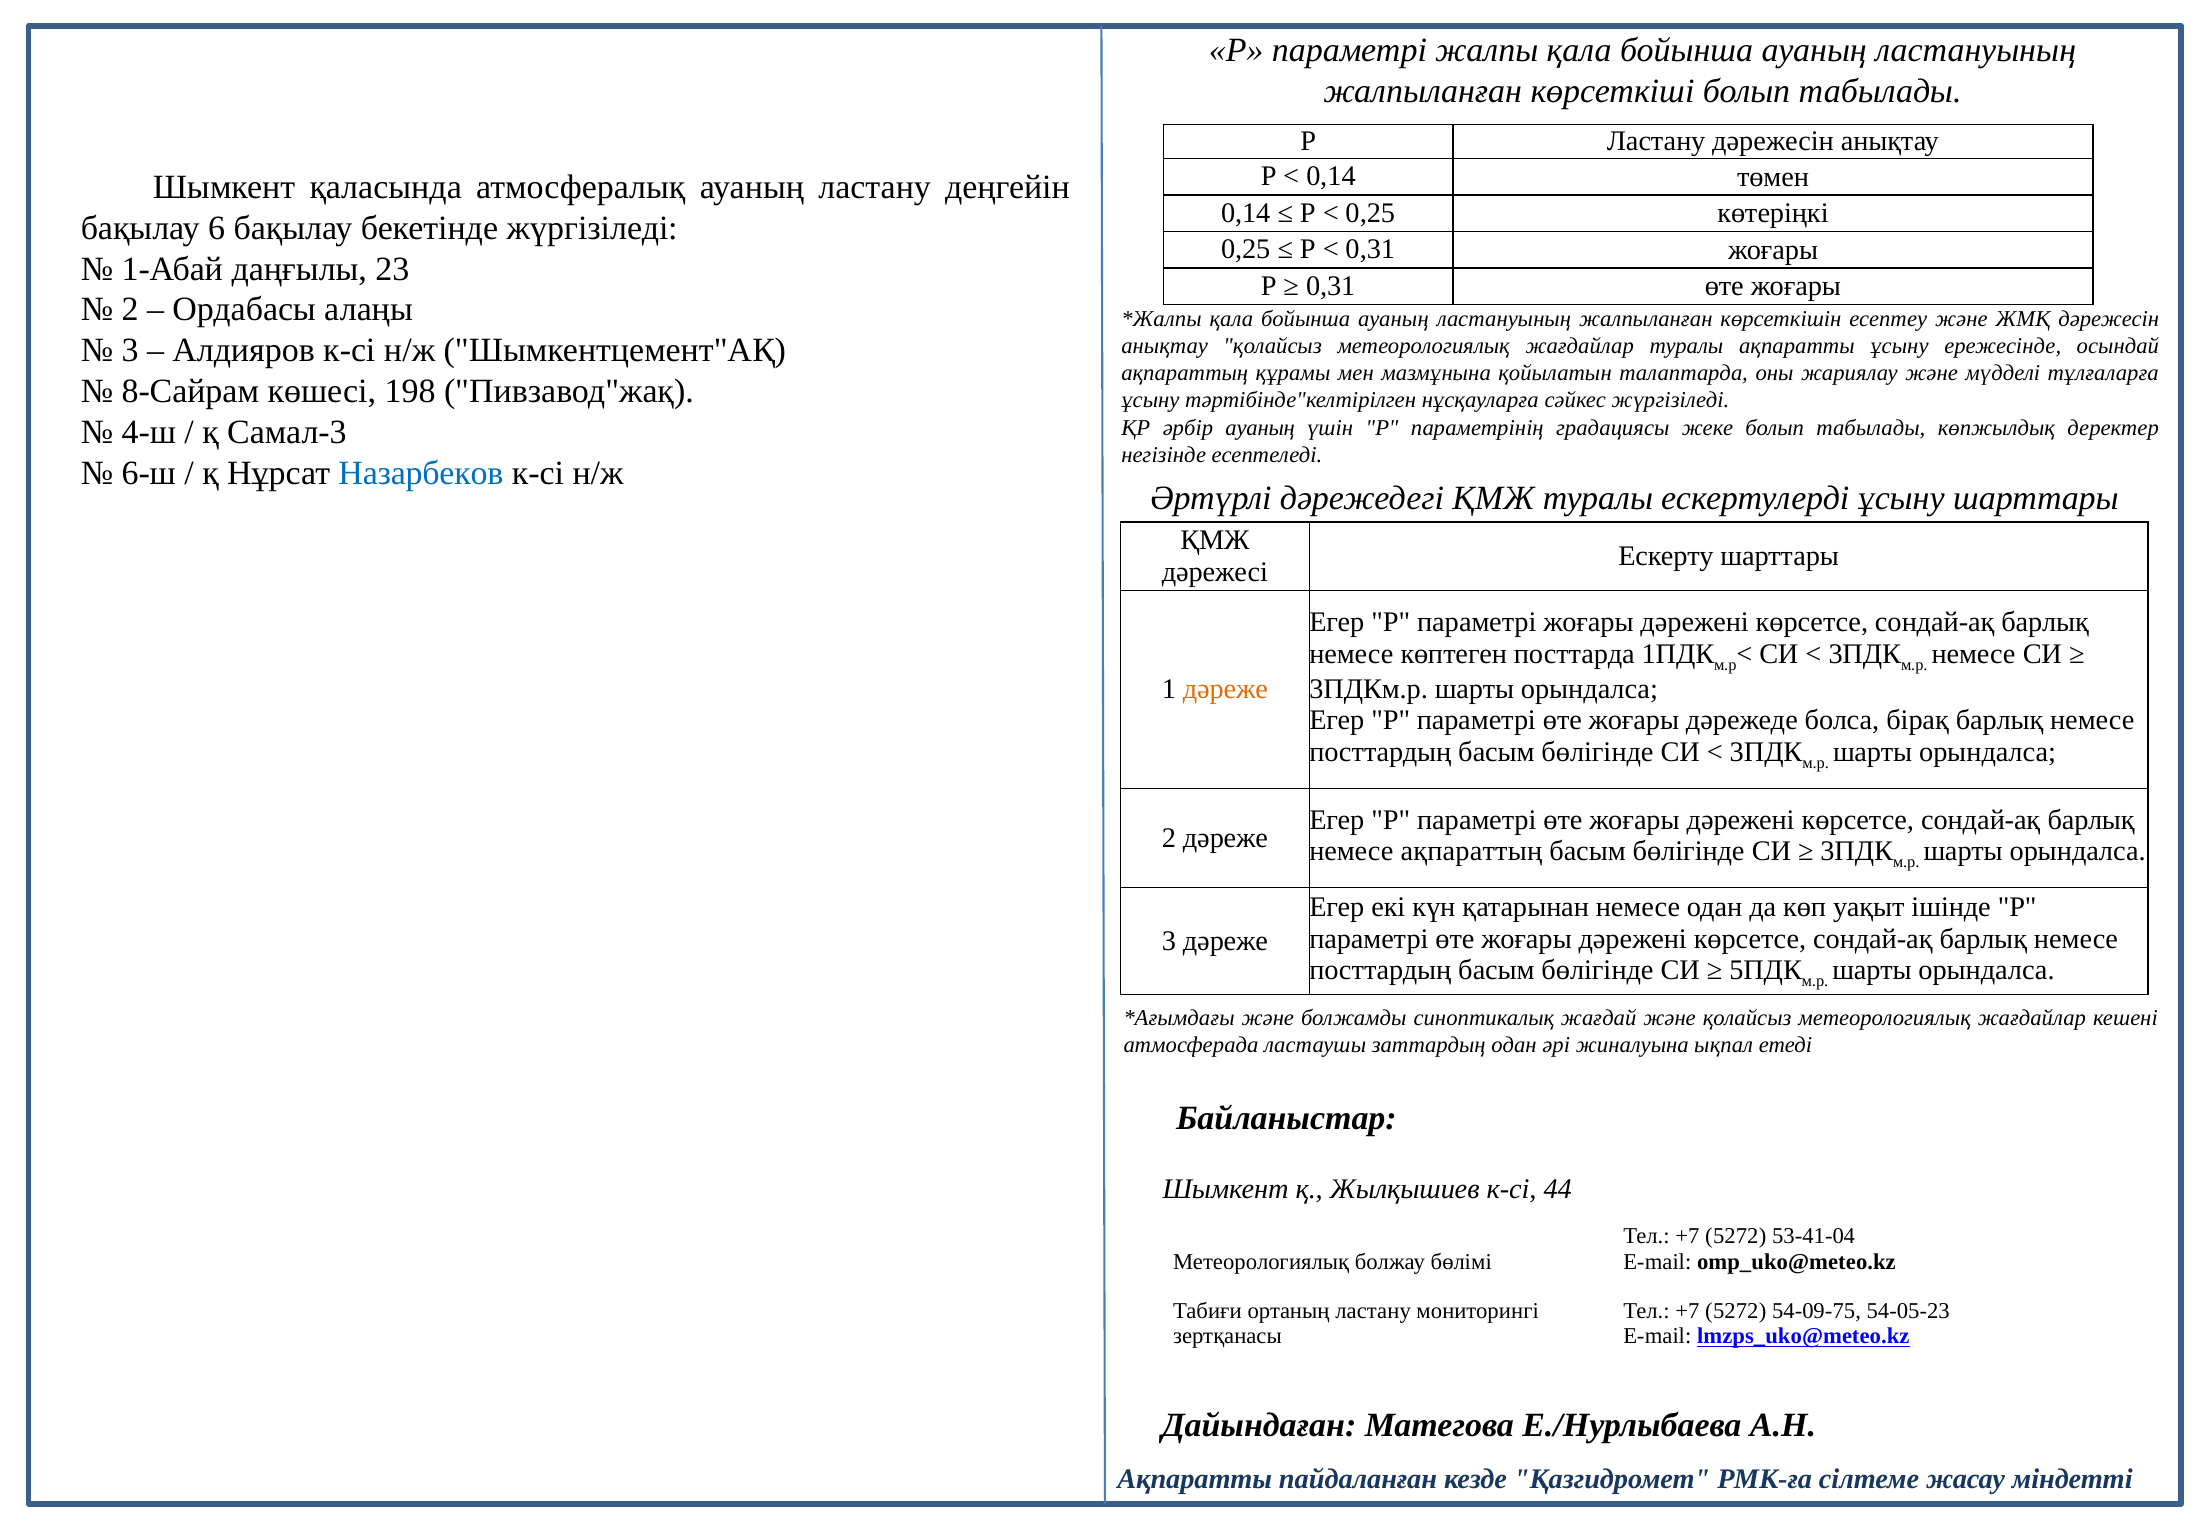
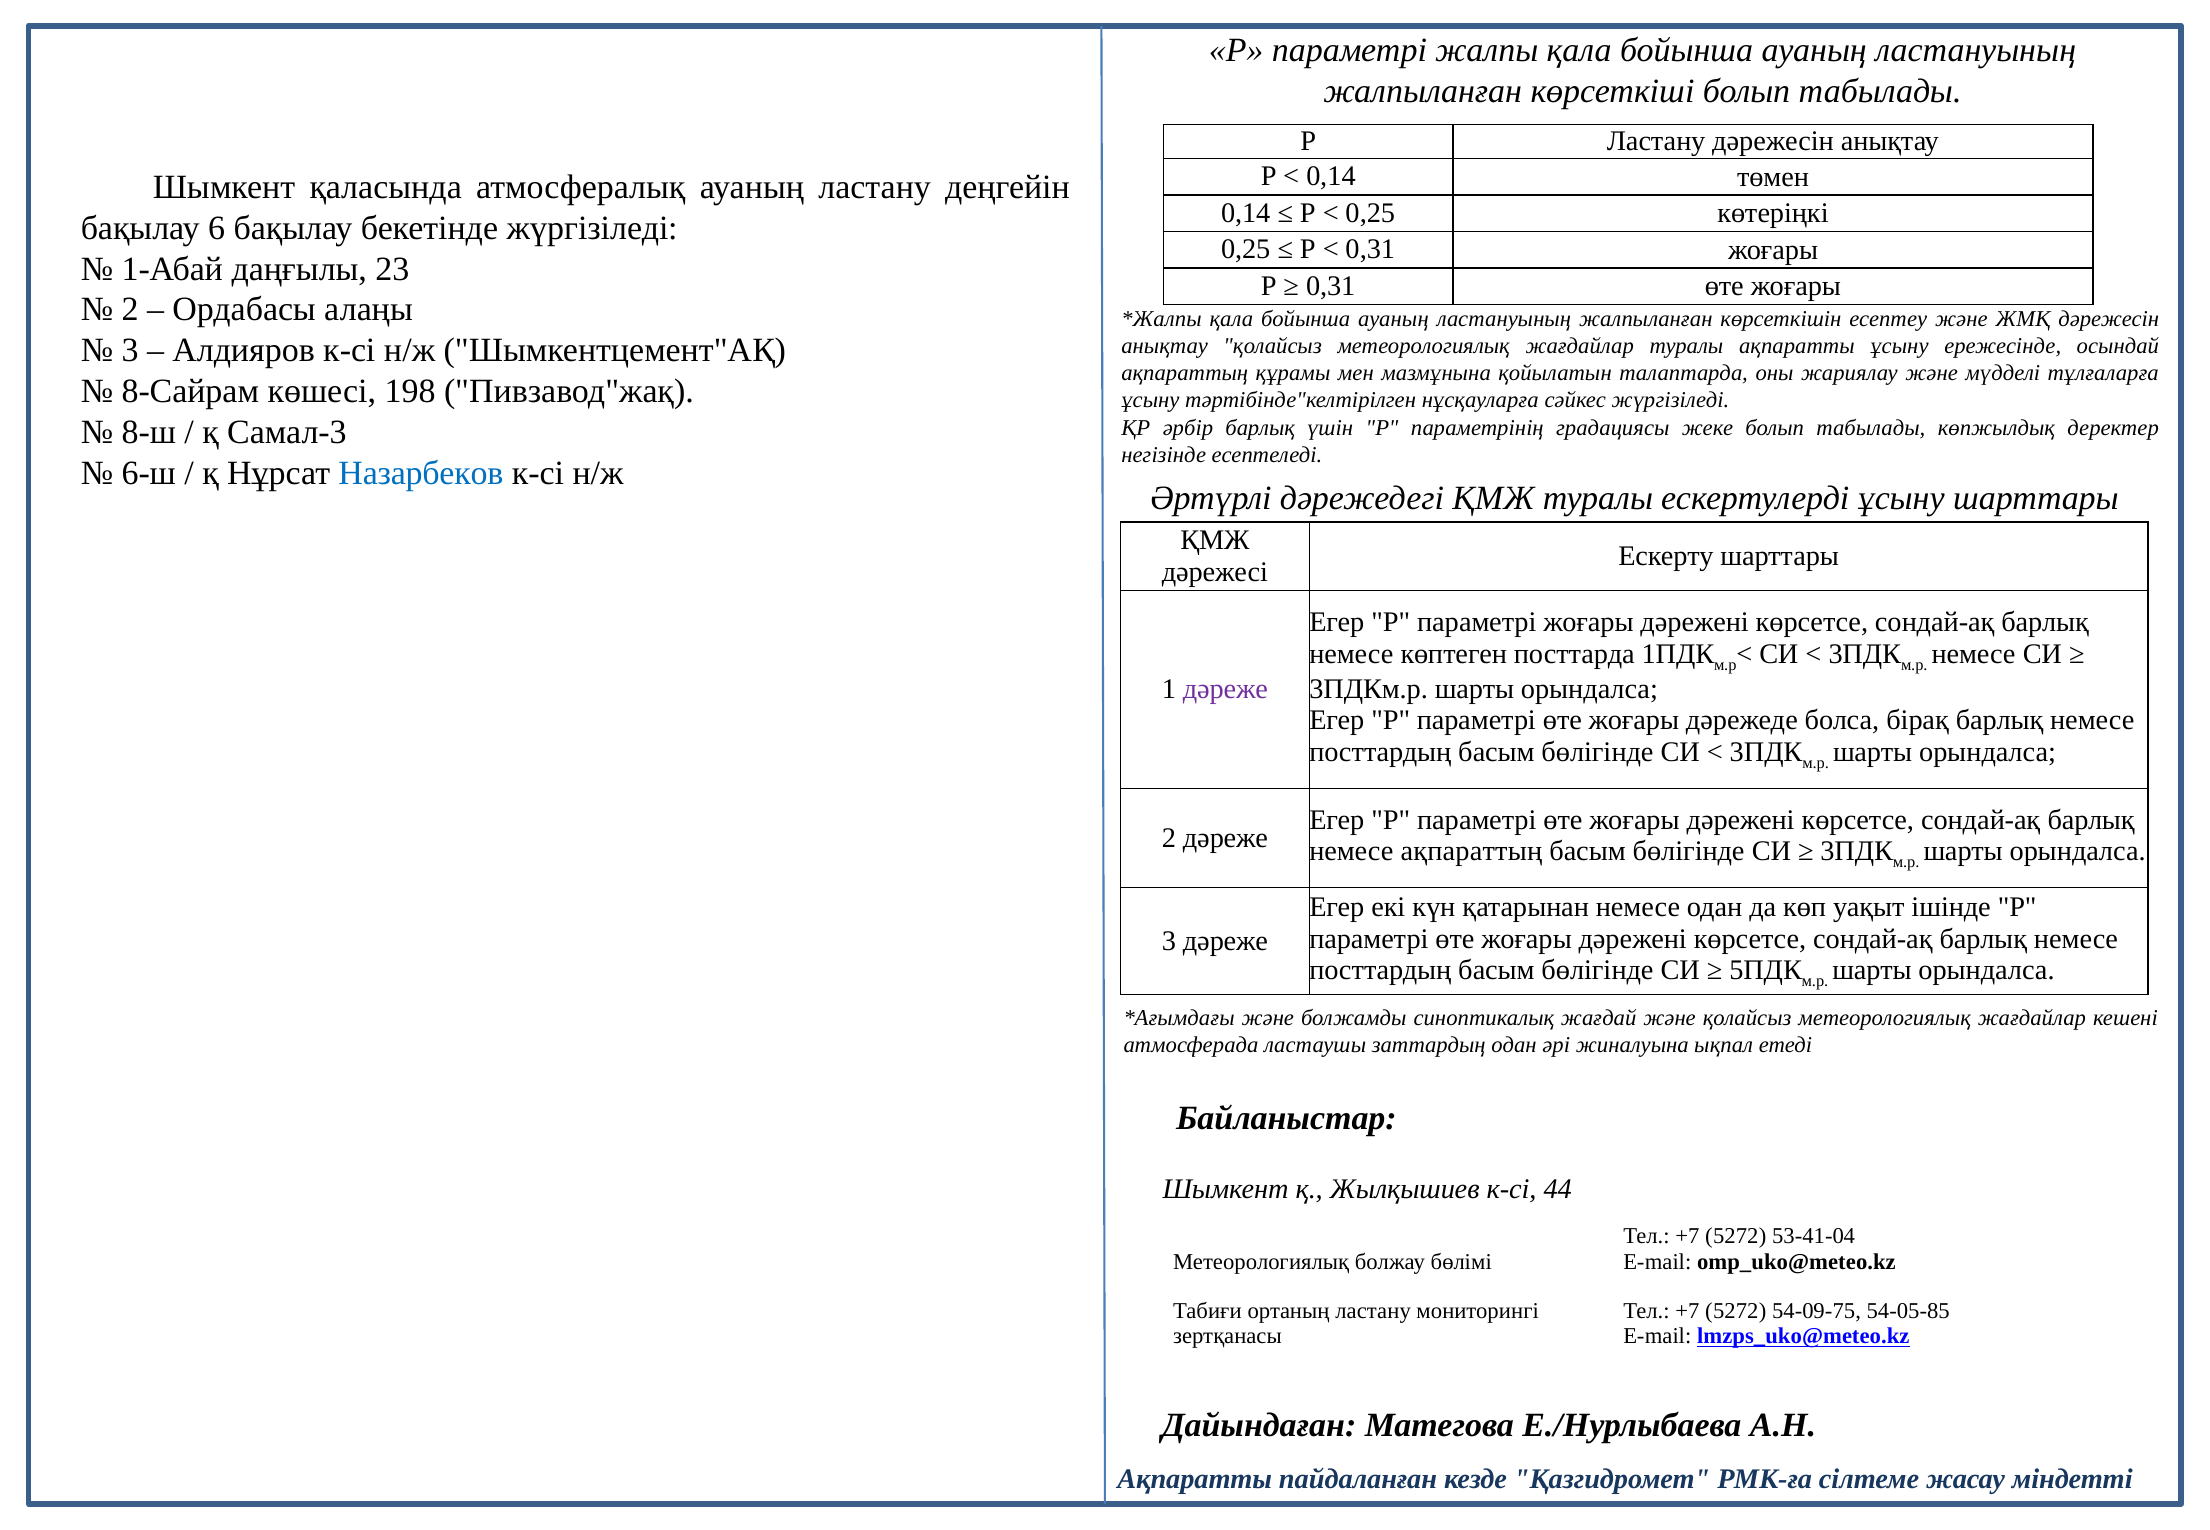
4-ш: 4-ш -> 8-ш (149, 432)
әрбір ауаның: ауаның -> барлық (1260, 428)
дәреже colour: orange -> purple (1225, 689)
54-05-23: 54-05-23 -> 54-05-85 (1908, 1311)
